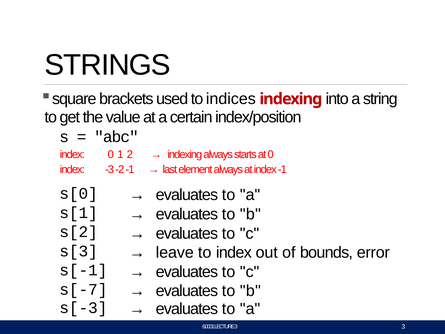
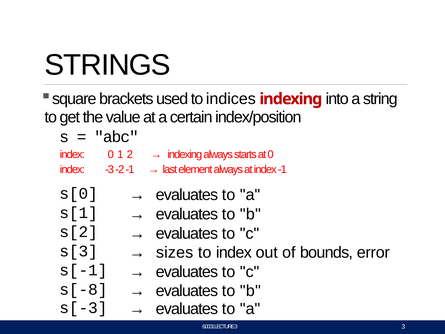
leave: leave -> sizes (175, 252)
s[-7: s[-7 -> s[-8 (83, 289)
